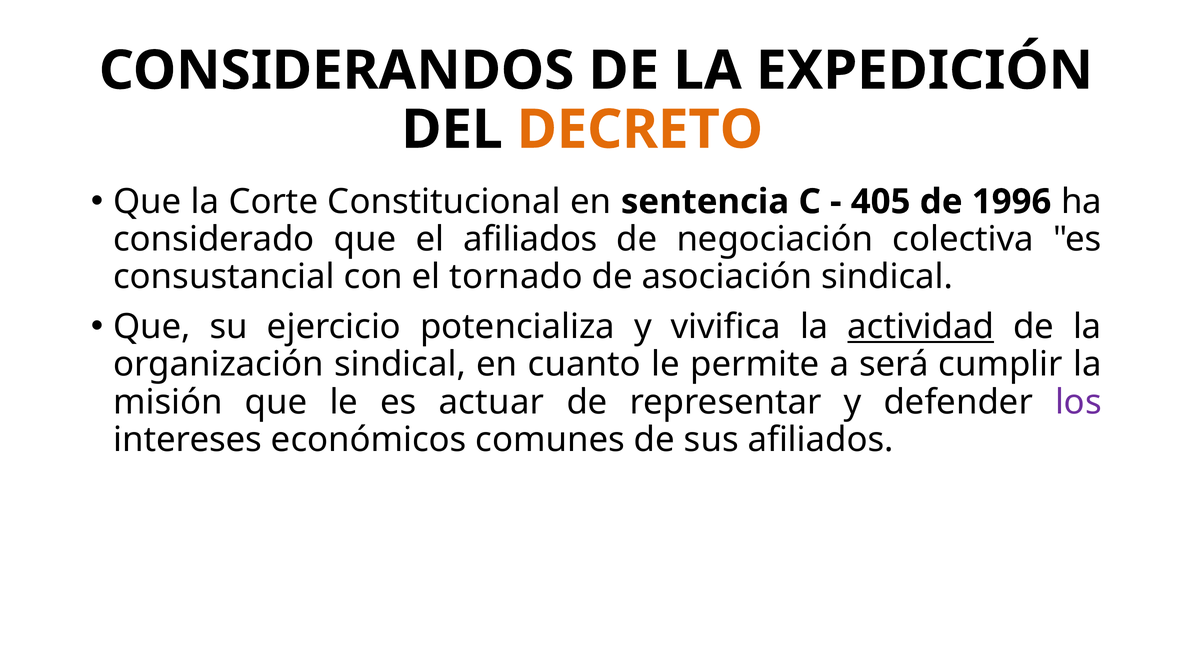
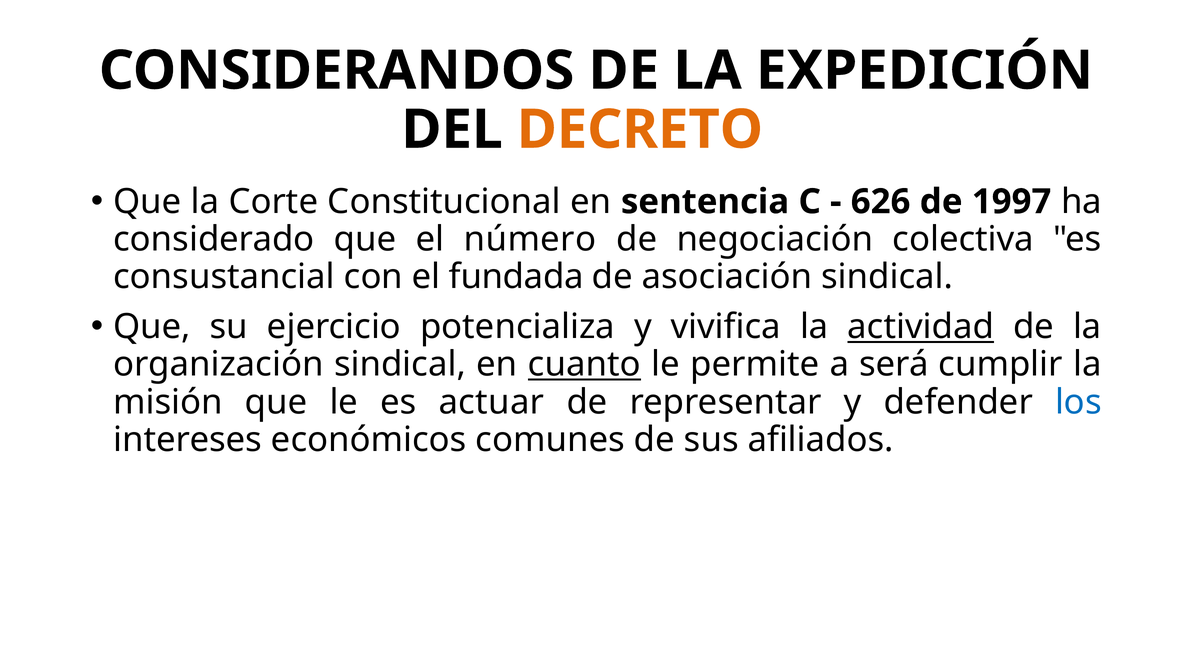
405: 405 -> 626 (881, 202)
1996: 1996 -> 1997 (1012, 202)
el afiliados: afiliados -> número (530, 239)
tornado: tornado -> fundada (516, 277)
cuanto underline: none -> present (584, 364)
los colour: purple -> blue (1078, 402)
